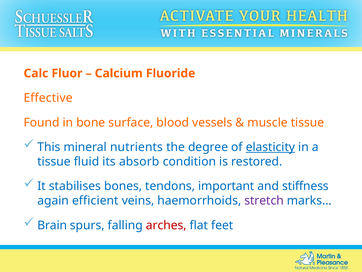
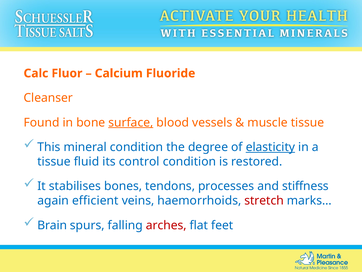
Effective: Effective -> Cleanser (48, 98)
surface underline: none -> present (131, 122)
mineral nutrients: nutrients -> condition (137, 147)
absorb: absorb -> control (139, 161)
important: important -> processes (226, 186)
stretch colour: purple -> red (264, 200)
